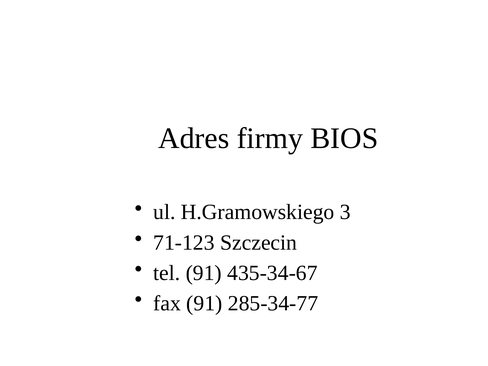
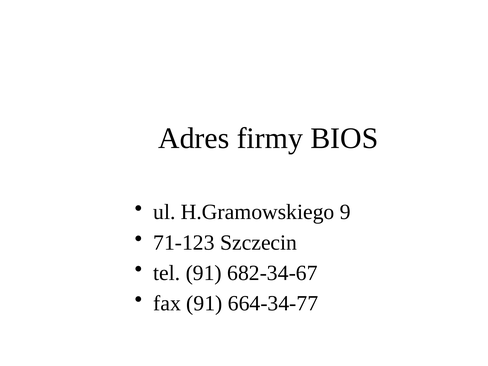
3: 3 -> 9 (345, 212)
435-34-67: 435-34-67 -> 682-34-67 (272, 273)
285-34-77: 285-34-77 -> 664-34-77 (273, 303)
